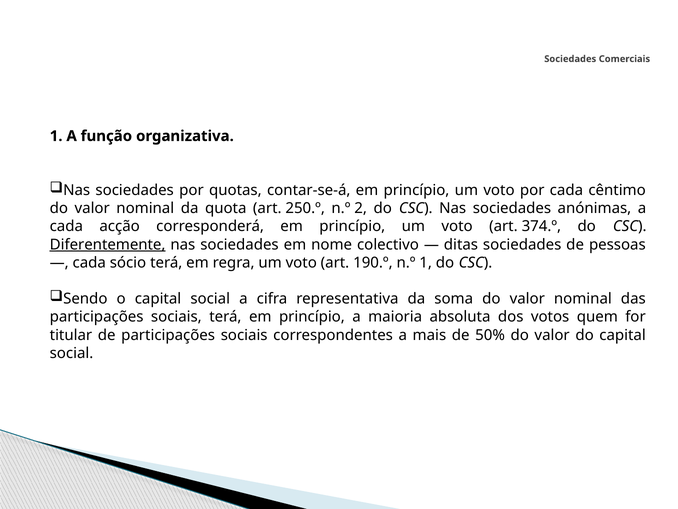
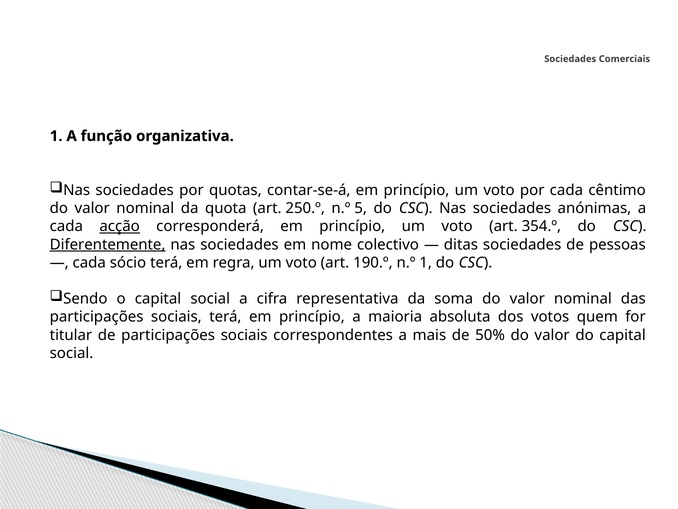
2: 2 -> 5 (361, 208)
acção underline: none -> present (120, 226)
374.º: 374.º -> 354.º (541, 226)
